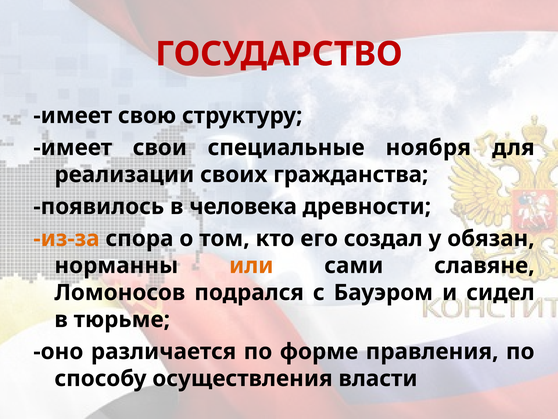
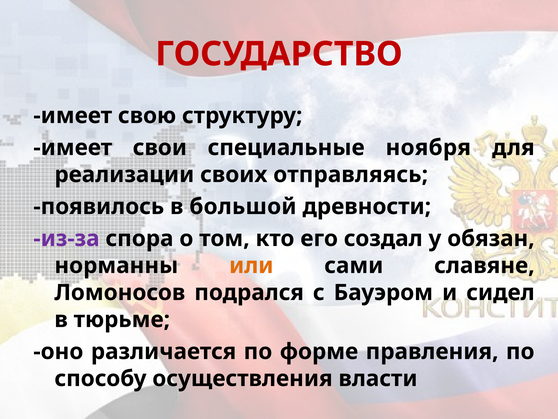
гражданства: гражданства -> отправляясь (351, 174)
человека: человека -> большой (243, 206)
из-за colour: orange -> purple (67, 238)
